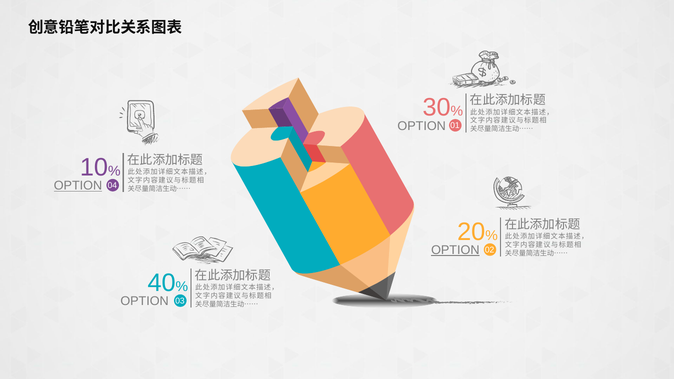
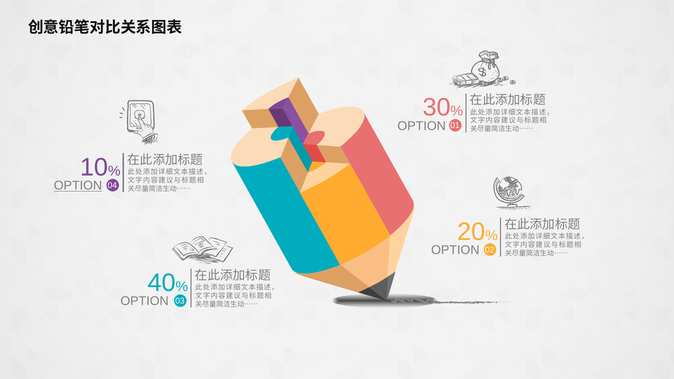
OPTION underline: present -> none (455, 250)
